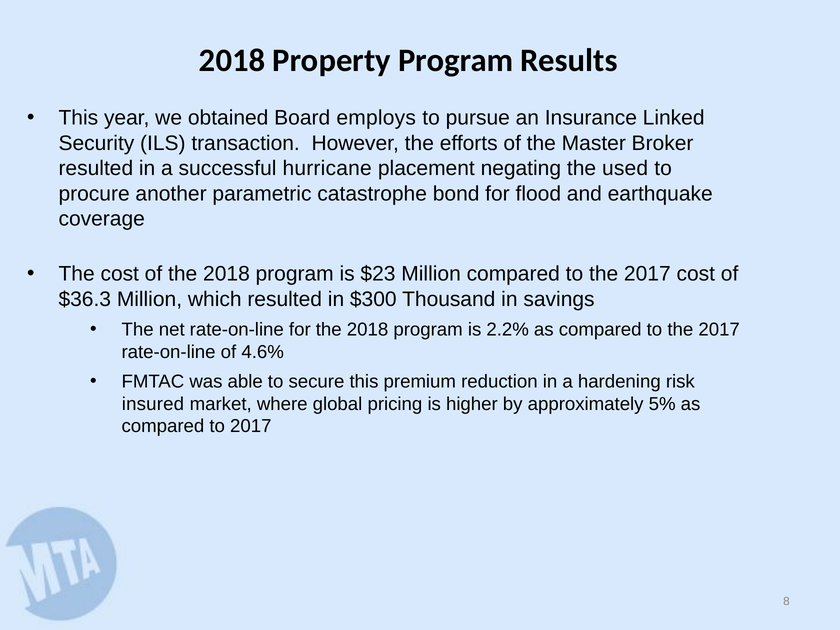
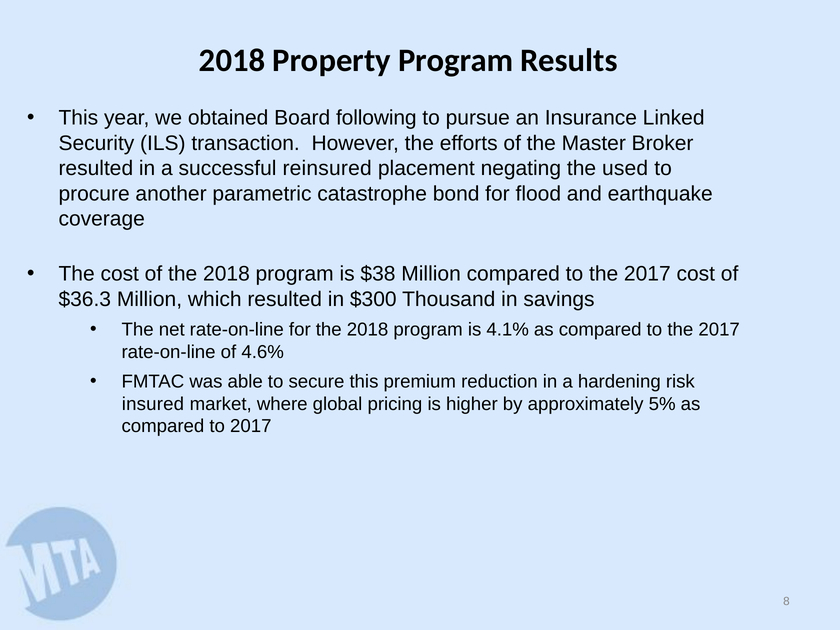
employs: employs -> following (376, 118)
hurricane: hurricane -> reinsured (327, 168)
$23: $23 -> $38 (378, 274)
2.2%: 2.2% -> 4.1% (508, 330)
